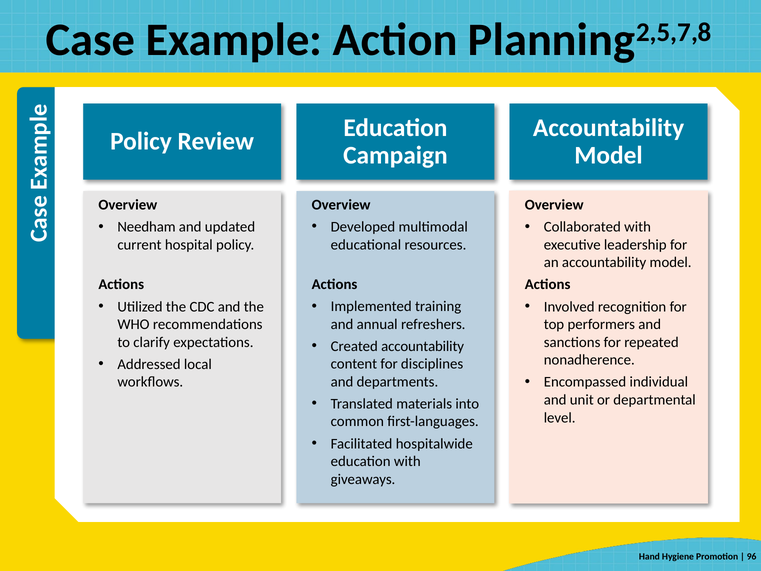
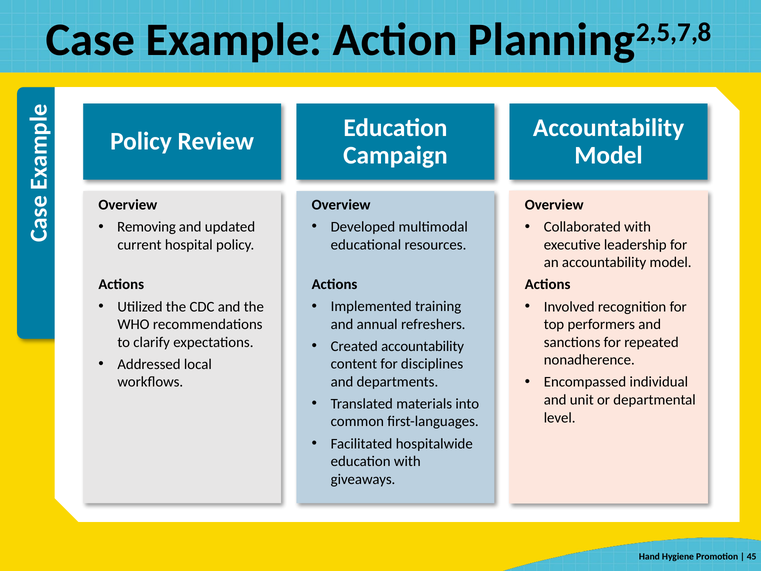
Needham: Needham -> Removing (147, 227)
96: 96 -> 45 (752, 556)
